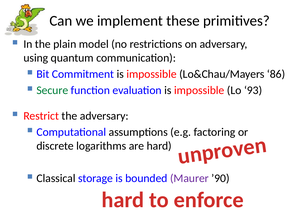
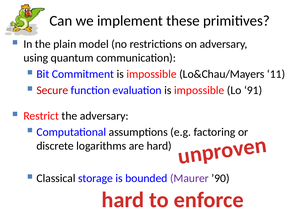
86: 86 -> 11 (276, 74)
Secure colour: green -> red (52, 91)
93: 93 -> 91 (253, 91)
